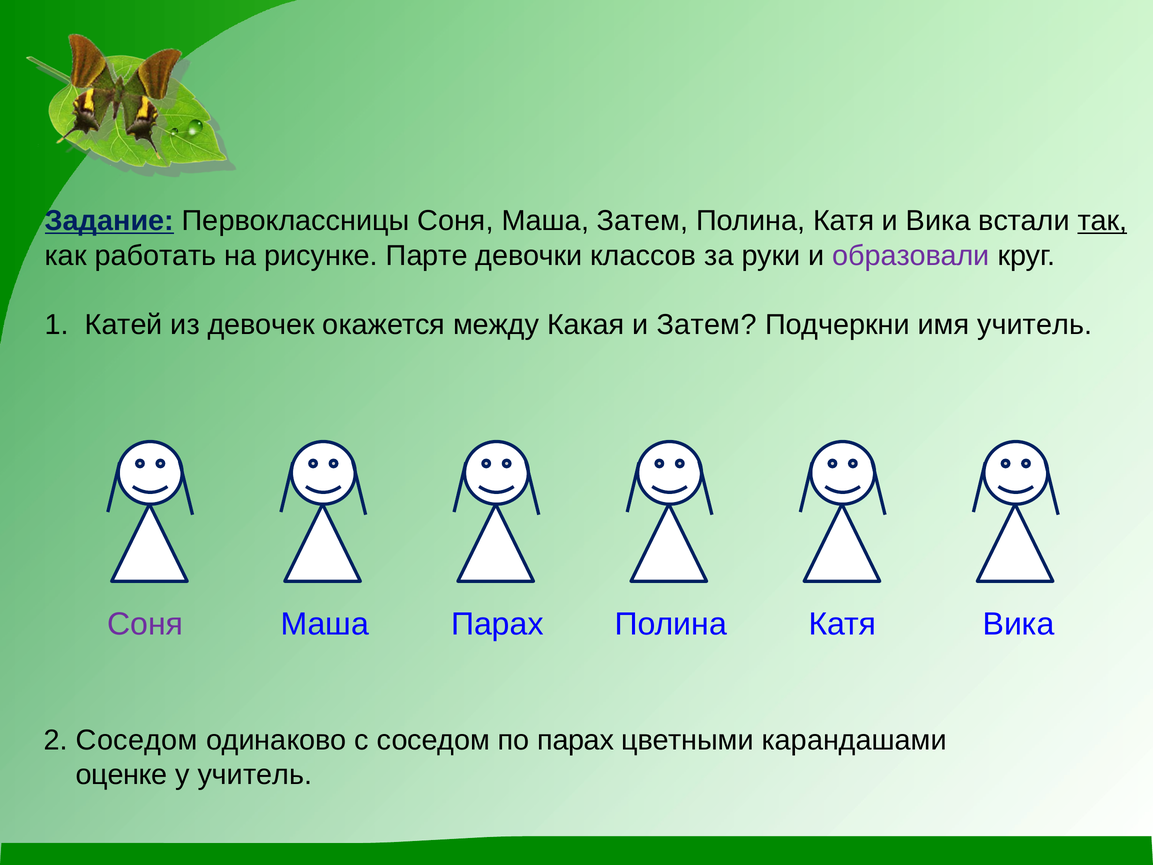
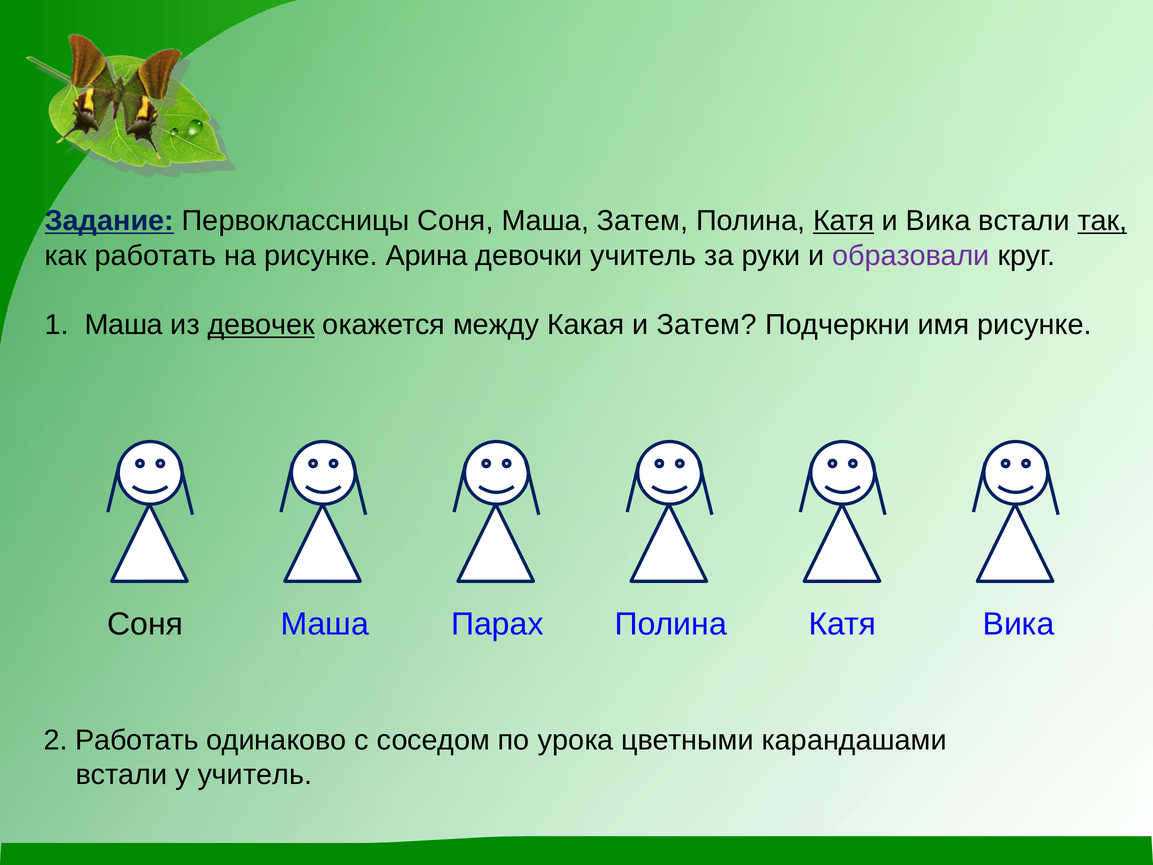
Катя underline: none -> present (844, 221)
Парте: Парте -> Арина (427, 255)
девочки классов: классов -> учитель (643, 255)
1 Катей: Катей -> Маша (124, 325)
девочек underline: none -> present (261, 325)
имя учитель: учитель -> рисунке (1035, 325)
Соня colour: purple -> black (145, 624)
2 Соседом: Соседом -> Работать (137, 740)
по парах: парах -> урока (575, 740)
оценке: оценке -> встали (121, 774)
